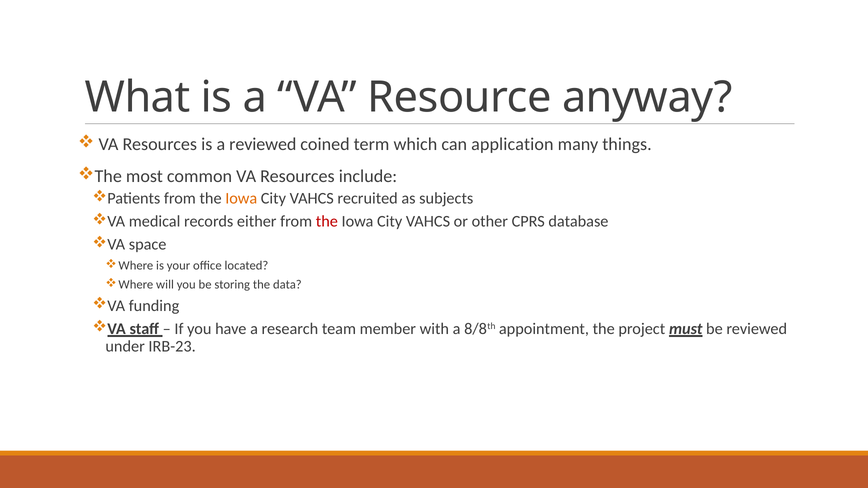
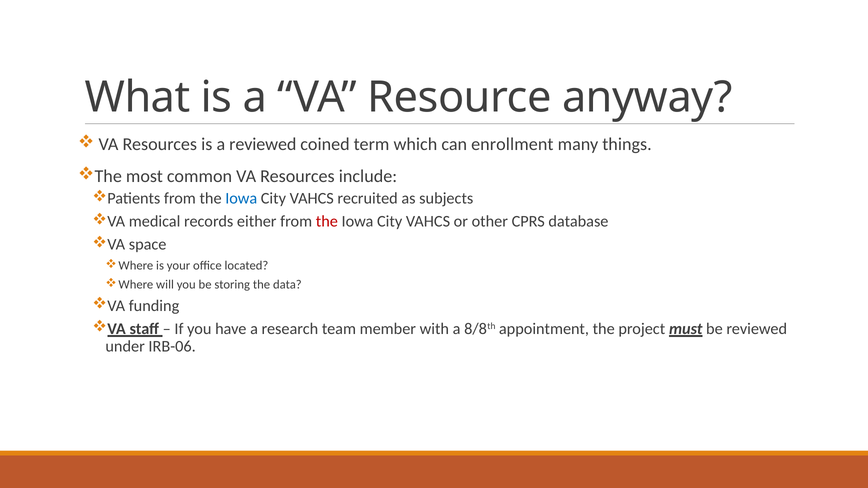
application: application -> enrollment (512, 144)
Iowa colour: orange -> blue (241, 199)
IRB-23: IRB-23 -> IRB-06 (172, 347)
